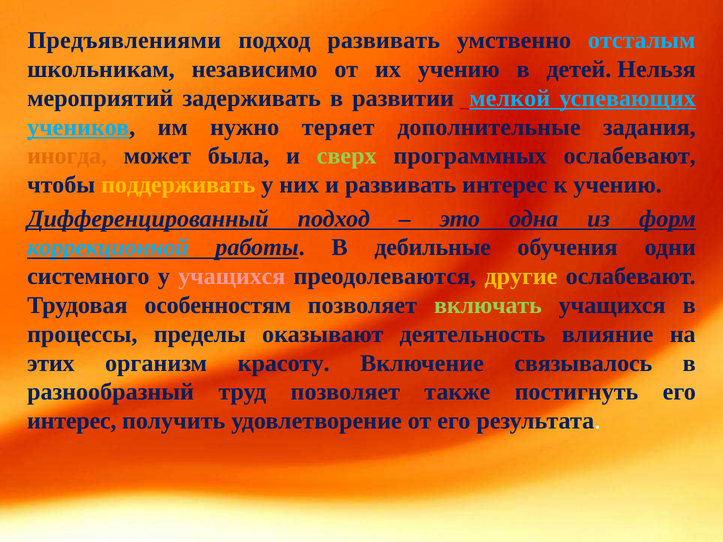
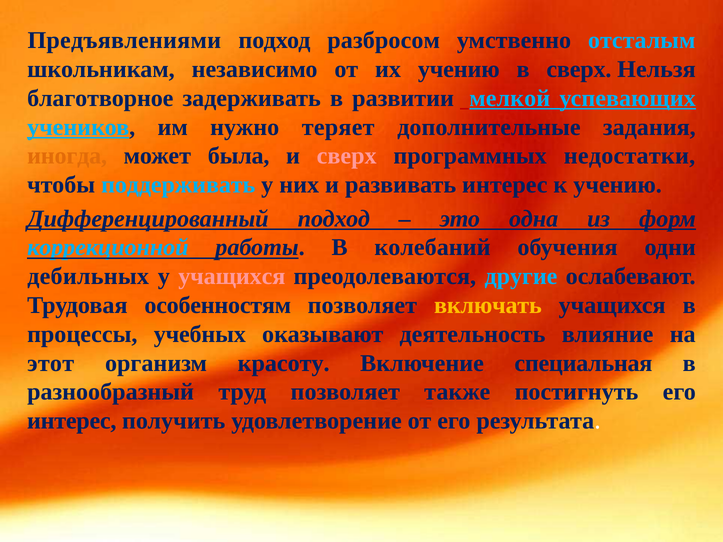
подход развивать: развивать -> разбросом (384, 40)
в детей: детей -> сверх (579, 69)
мероприятий: мероприятий -> благотворное (100, 98)
сверх colour: light green -> pink (347, 156)
программных ослабевают: ослабевают -> недостатки (630, 156)
поддерживать colour: yellow -> light blue (178, 185)
дебильные: дебильные -> колебаний (432, 248)
системного: системного -> дебильных (88, 277)
другие colour: yellow -> light blue (521, 277)
включать colour: light green -> yellow (488, 305)
пределы: пределы -> учебных (200, 334)
этих: этих -> этот (51, 363)
связывалось: связывалось -> специальная (583, 363)
